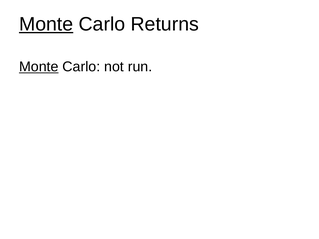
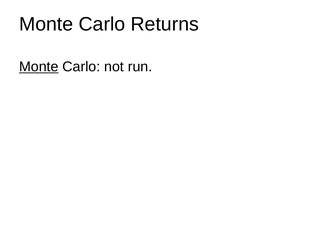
Monte underline: present -> none (46, 24)
